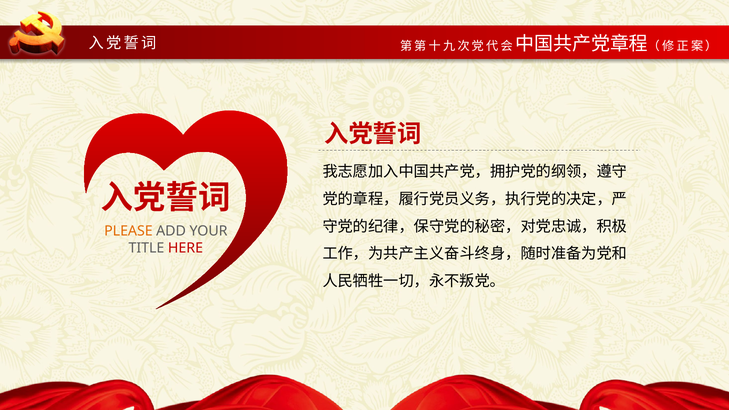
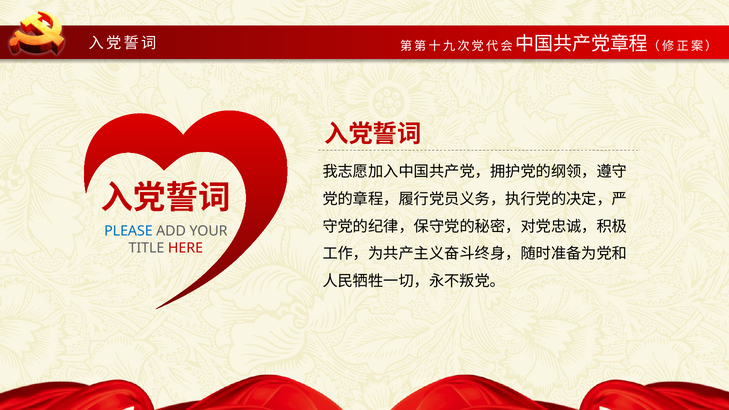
PLEASE colour: orange -> blue (128, 231)
